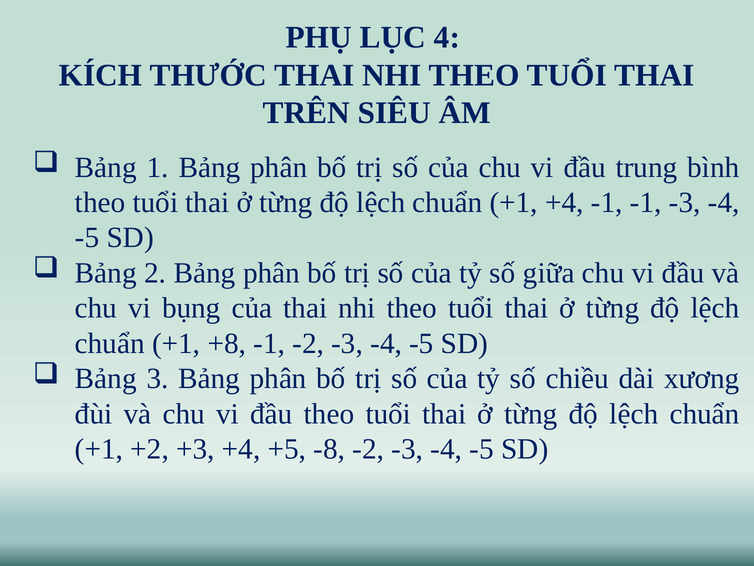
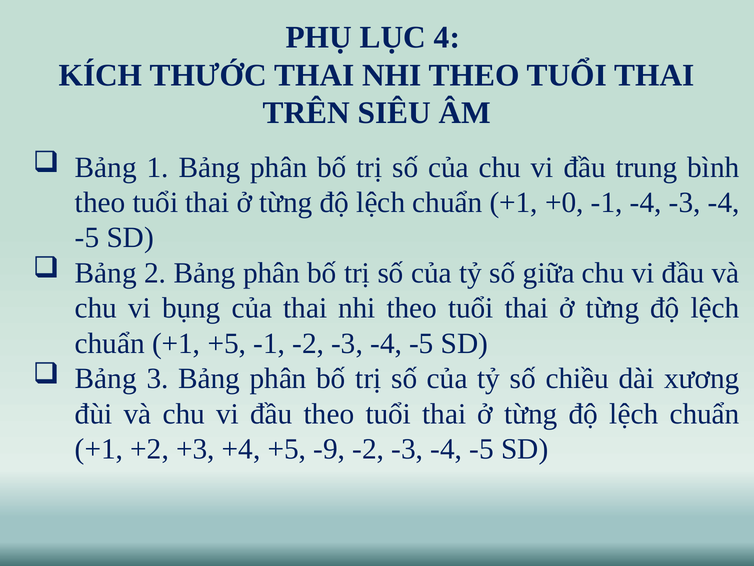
+1 +4: +4 -> +0 (564, 202)
-1 -1: -1 -> -4 (646, 202)
+1 +8: +8 -> +5 (227, 343)
-8: -8 -> -9 (329, 449)
